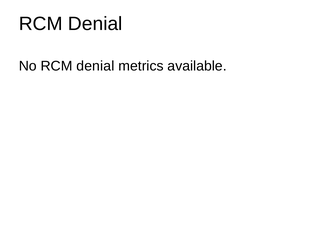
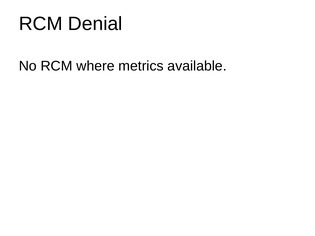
No RCM denial: denial -> where (95, 66)
